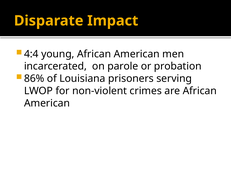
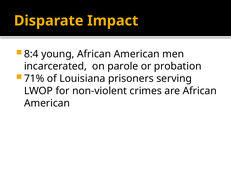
4:4: 4:4 -> 8:4 (31, 54)
86%: 86% -> 71% (34, 79)
